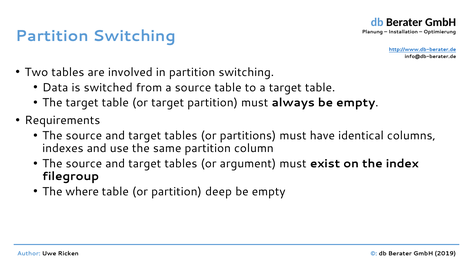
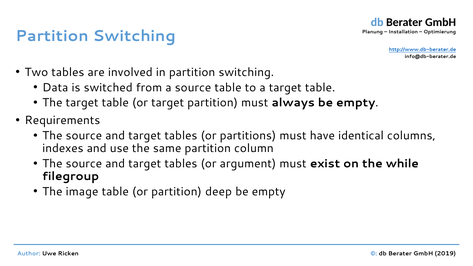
index: index -> while (402, 164)
where: where -> image (82, 192)
